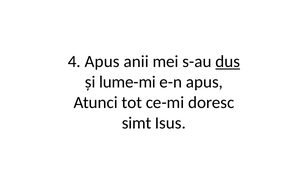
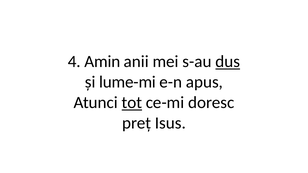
4 Apus: Apus -> Amin (102, 62)
tot underline: none -> present (132, 103)
simt: simt -> preț (137, 123)
